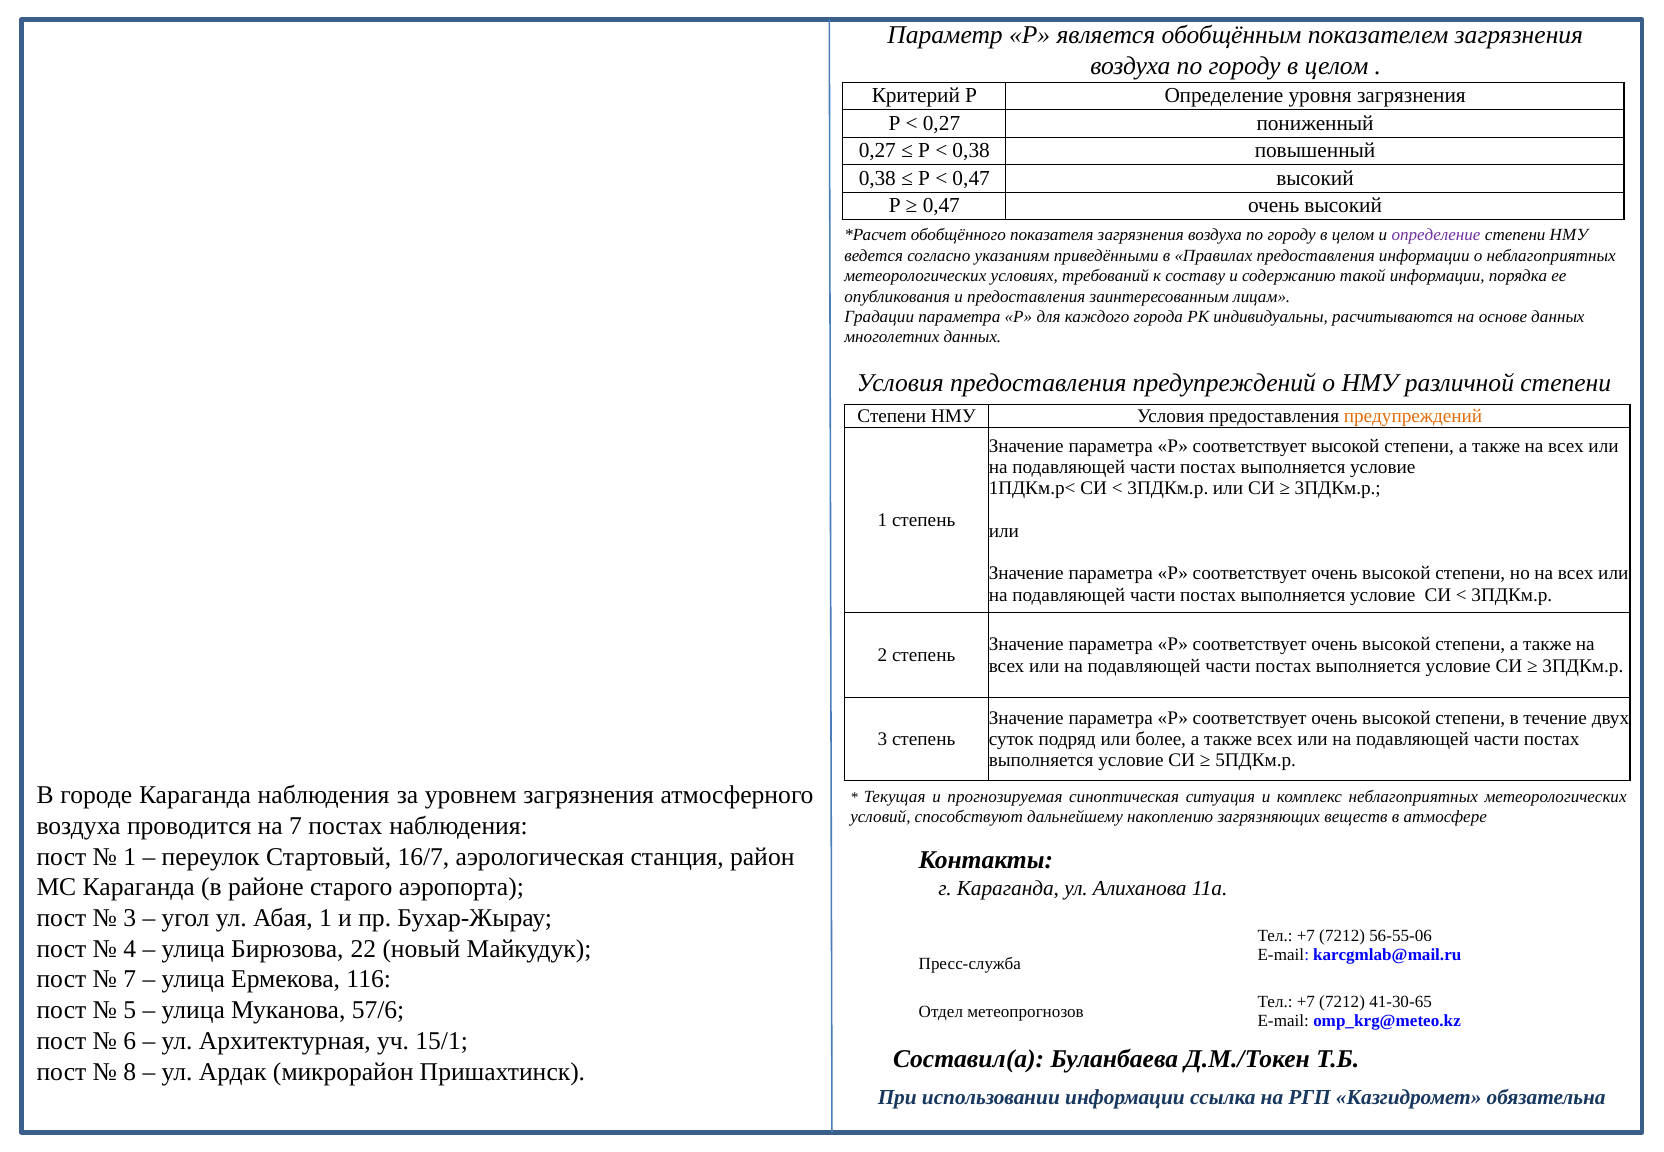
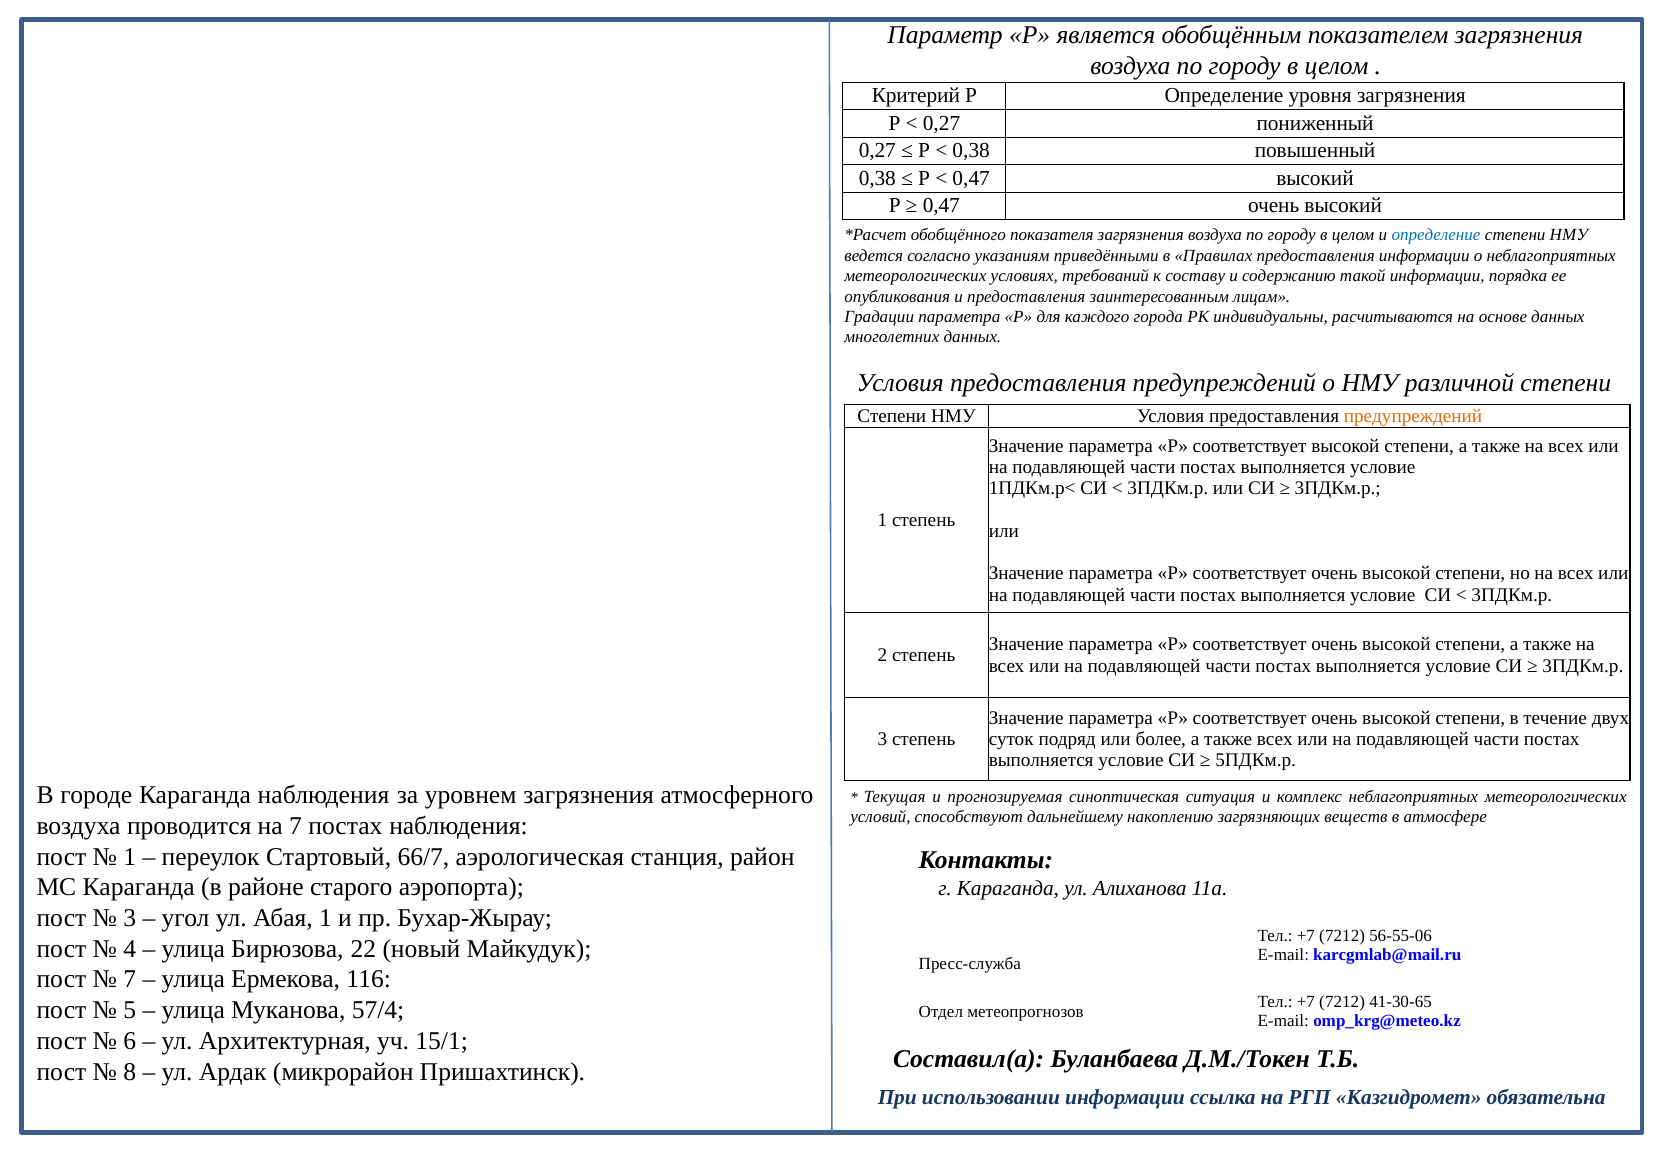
определение colour: purple -> blue (1436, 235)
16/7: 16/7 -> 66/7 (423, 857)
57/6: 57/6 -> 57/4 (378, 1010)
